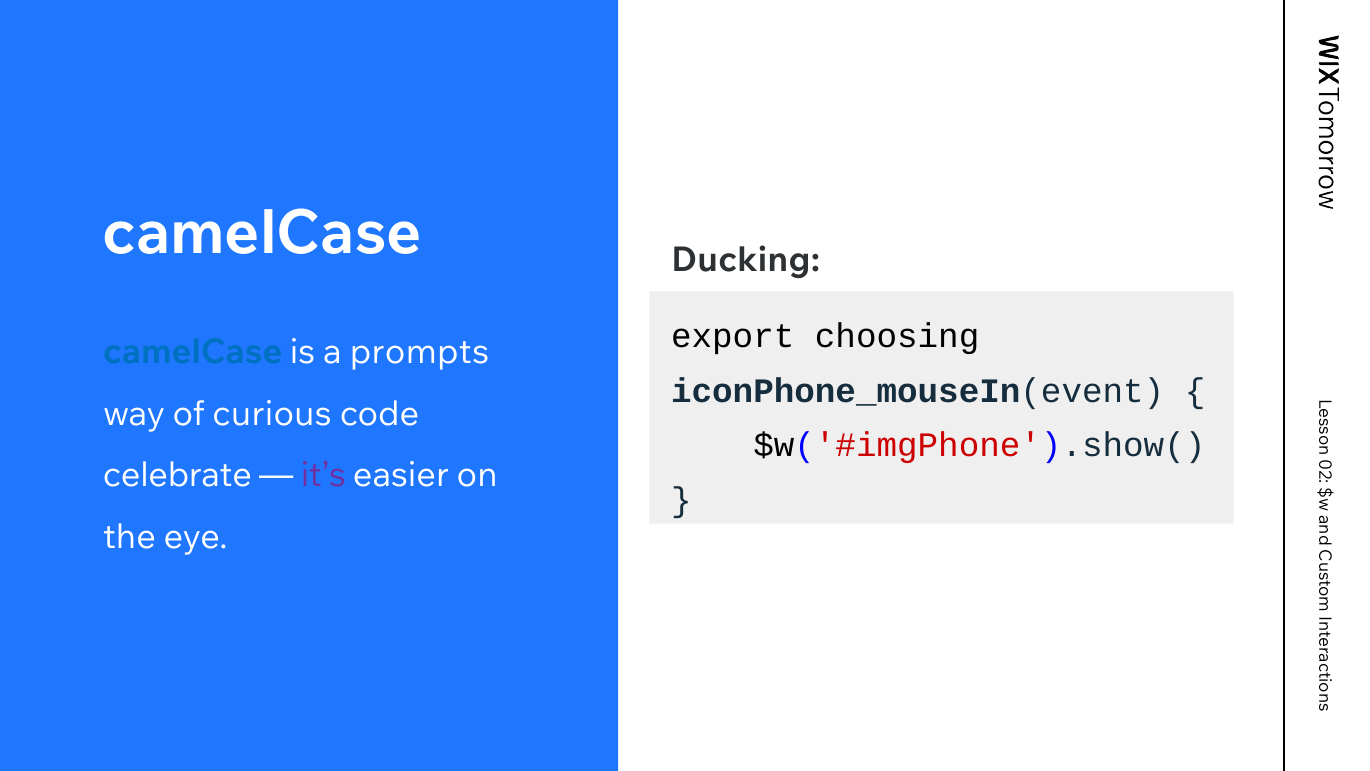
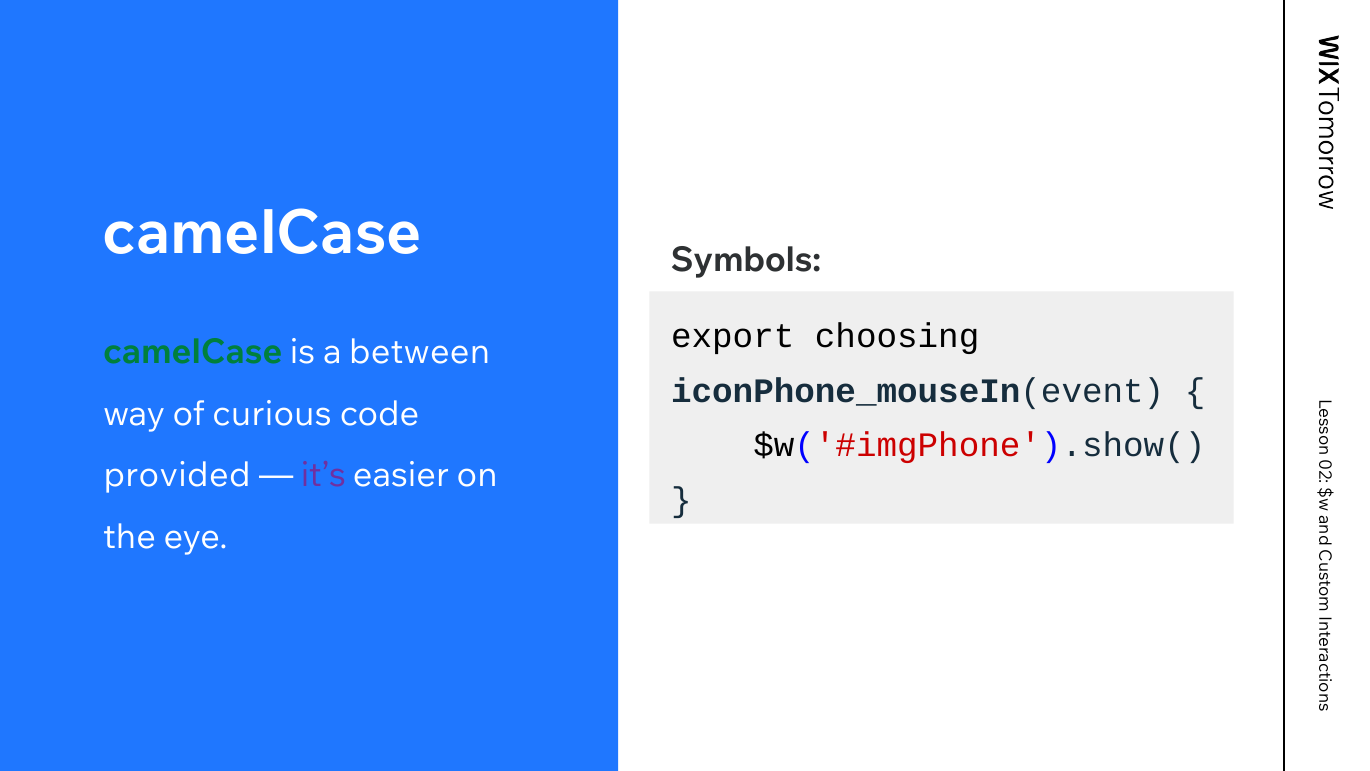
Ducking: Ducking -> Symbols (746, 260)
camelCase colour: blue -> green (193, 352)
prompts: prompts -> between (420, 352)
celebrate: celebrate -> provided (177, 475)
